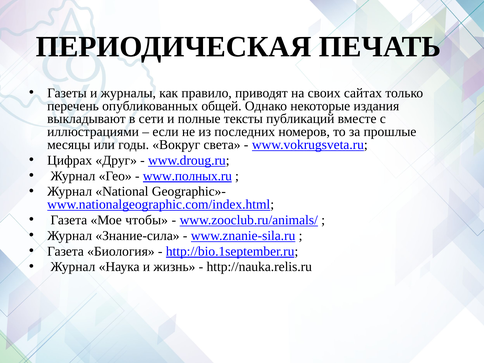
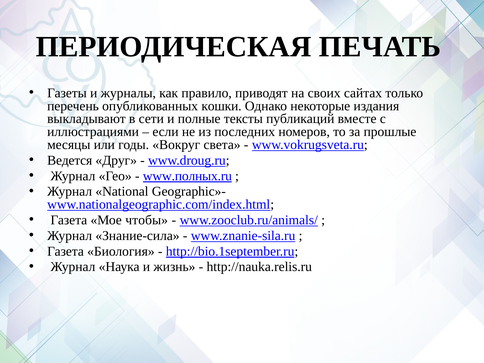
общей: общей -> кошки (222, 106)
Цифрах: Цифрах -> Ведется (70, 160)
